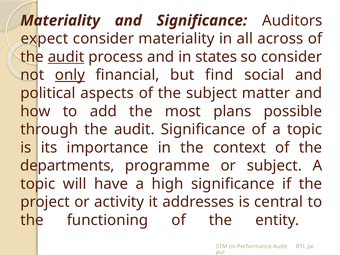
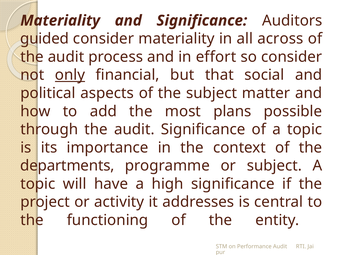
expect: expect -> guided (45, 39)
audit underline: present -> none (66, 57)
states: states -> effort (216, 57)
find: find -> that (219, 75)
